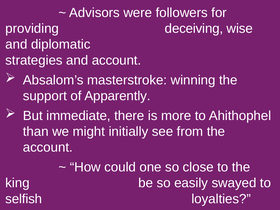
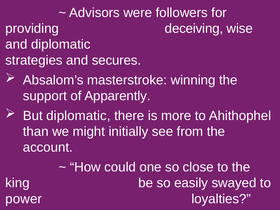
and account: account -> secures (116, 60)
But immediate: immediate -> diplomatic (78, 116)
selfish: selfish -> power (24, 199)
